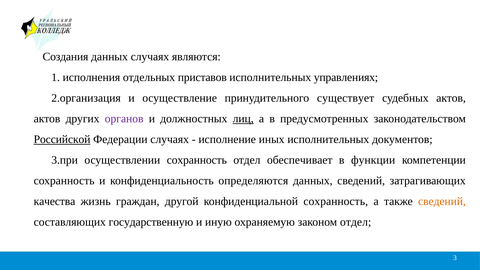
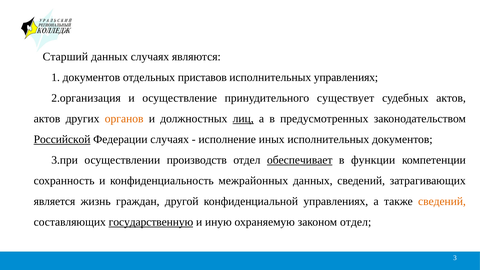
Создания: Создания -> Старший (65, 57)
исполнения: исполнения -> документов (91, 77)
органов colour: purple -> orange (124, 119)
осуществлении сохранность: сохранность -> производств (197, 160)
обеспечивает underline: none -> present (300, 160)
определяются: определяются -> межрайонных (253, 181)
качества: качества -> является (54, 201)
конфиденциальной сохранность: сохранность -> управлениях (336, 201)
государственную underline: none -> present (151, 222)
